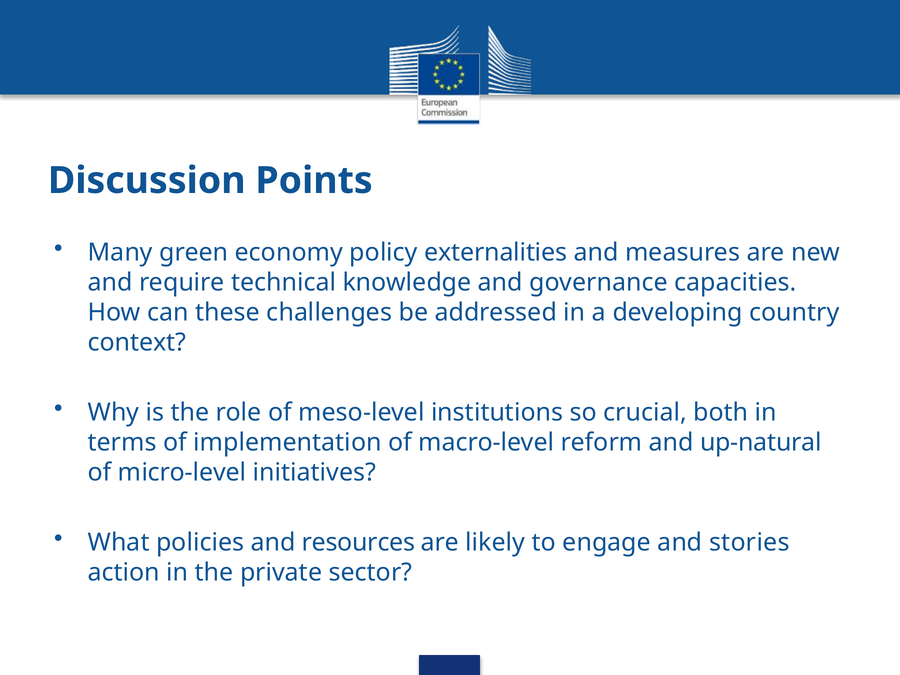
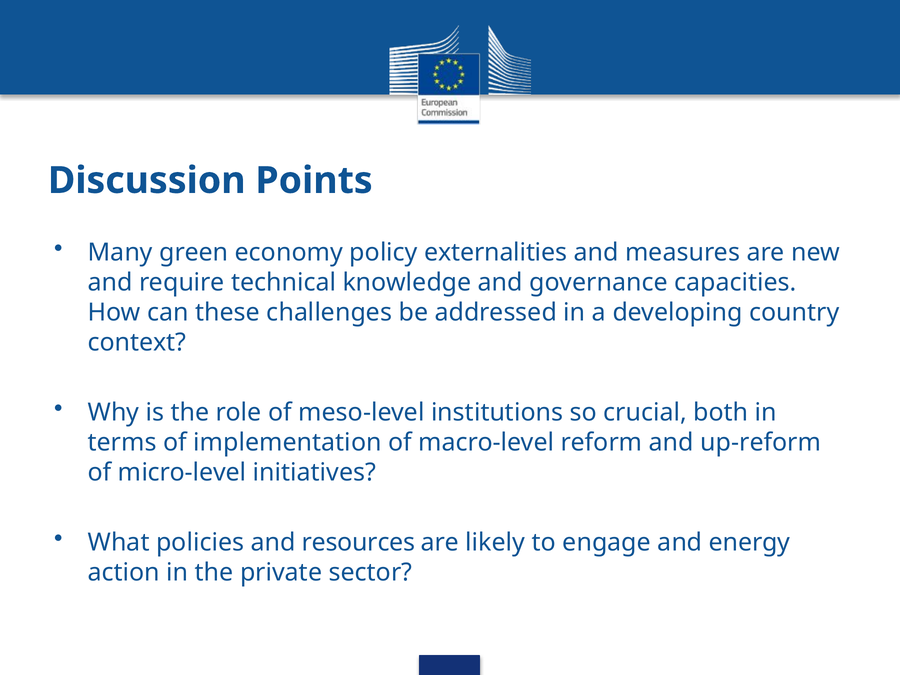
up-natural: up-natural -> up-reform (761, 442)
stories: stories -> energy (750, 542)
